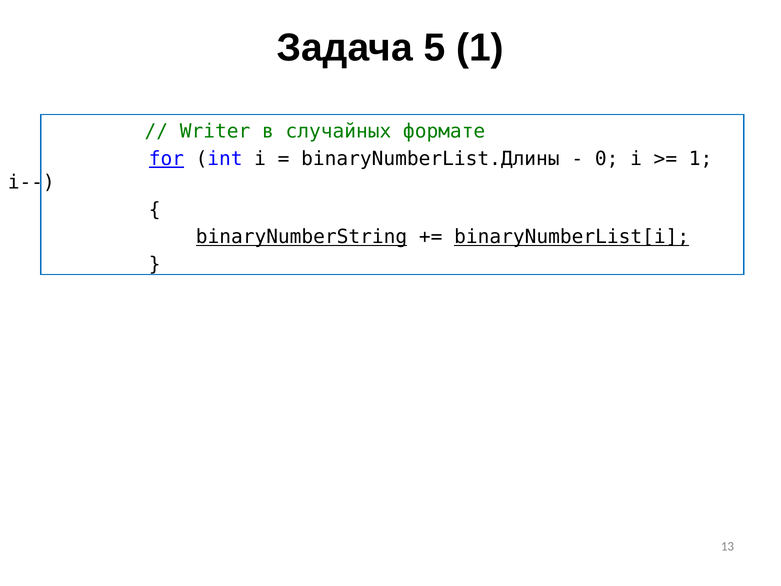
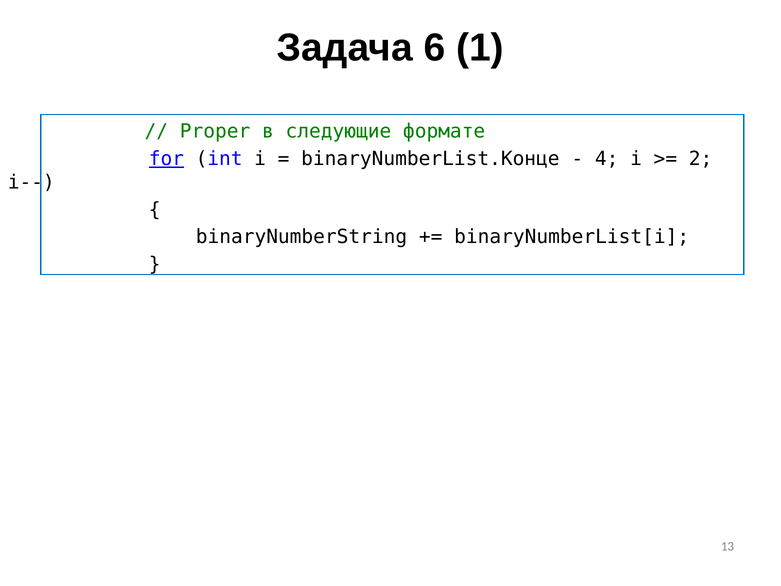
5: 5 -> 6 (434, 48)
Writer: Writer -> Proper (215, 131)
случайных: случайных -> следующие (338, 131)
binaryNumberList.Длины: binaryNumberList.Длины -> binaryNumberList.Конце (430, 159)
0: 0 -> 4 (607, 159)
1: 1 -> 2 (701, 159)
binaryNumberString underline: present -> none (301, 237)
binaryNumberList[i underline: present -> none (572, 237)
